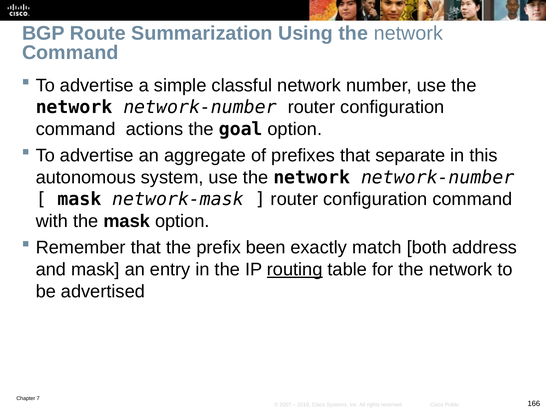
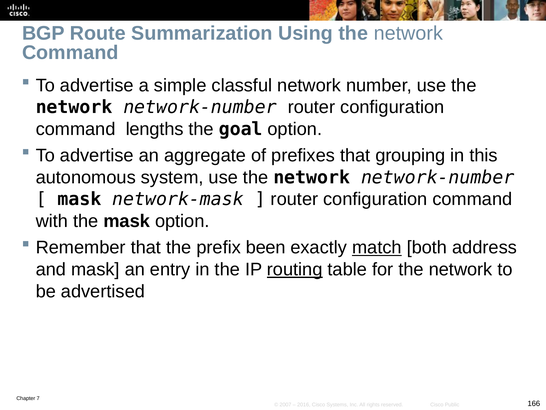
actions: actions -> lengths (155, 129)
separate: separate -> grouping (410, 155)
match underline: none -> present (377, 247)
